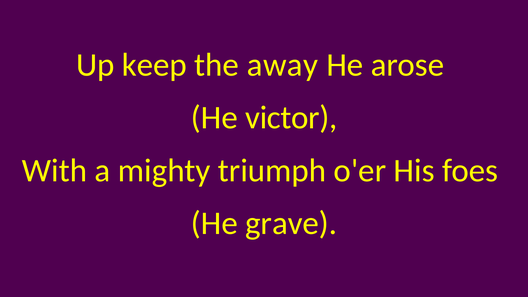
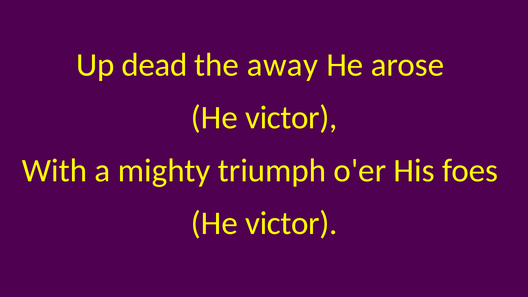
keep: keep -> dead (154, 65)
grave: grave -> victor (291, 223)
